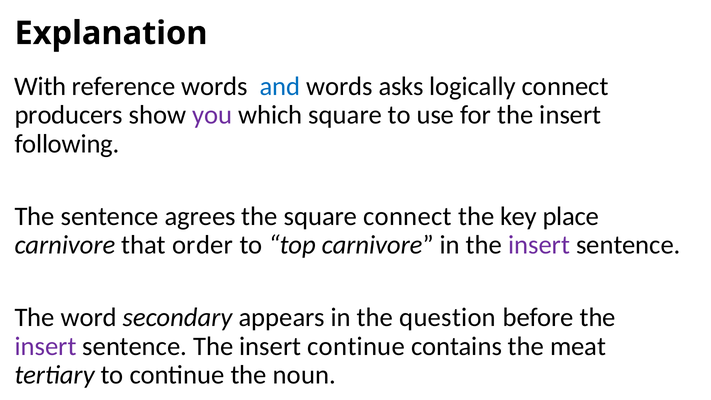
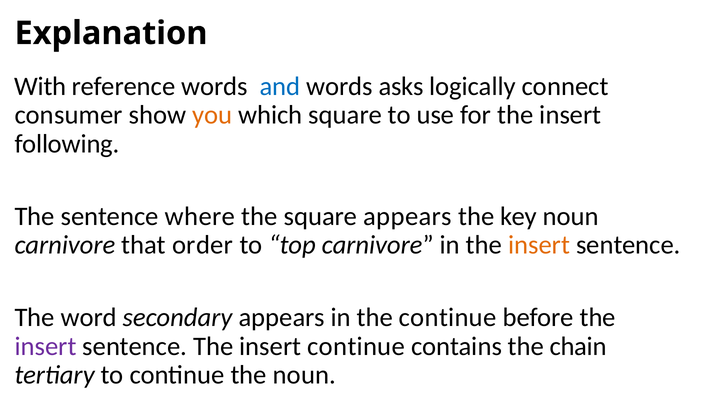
producers: producers -> consumer (69, 115)
you colour: purple -> orange (212, 115)
agrees: agrees -> where (200, 216)
square connect: connect -> appears (407, 216)
key place: place -> noun (571, 216)
insert colour: purple -> orange (539, 245)
the question: question -> continue (448, 317)
meat: meat -> chain (578, 346)
